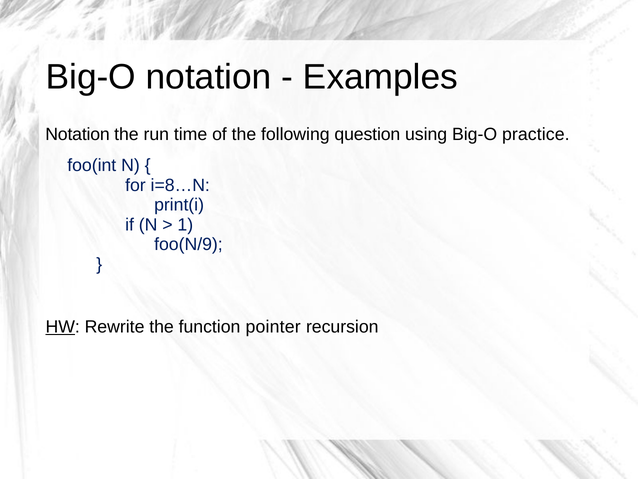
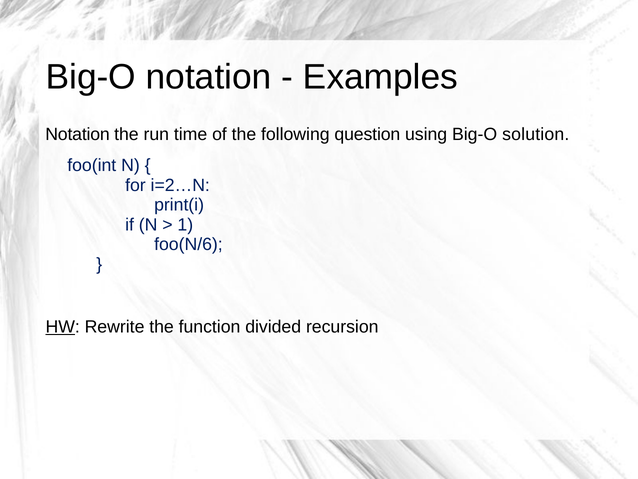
practice: practice -> solution (536, 134)
i=8…N: i=8…N -> i=2…N (180, 185)
foo(N/9: foo(N/9 -> foo(N/6 (188, 244)
pointer: pointer -> divided (273, 326)
